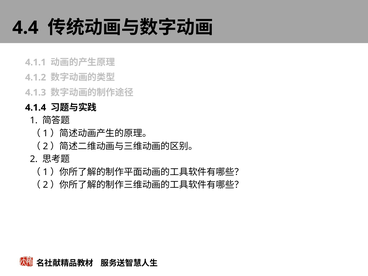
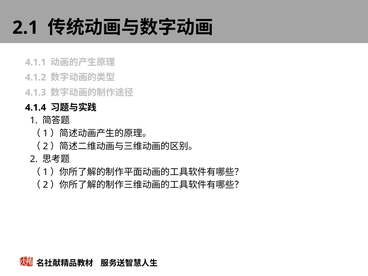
4.4: 4.4 -> 2.1 (25, 28)
